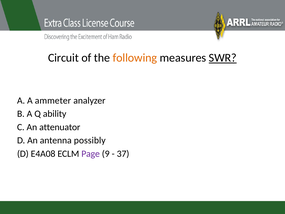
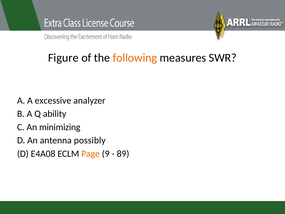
Circuit: Circuit -> Figure (63, 58)
SWR underline: present -> none (223, 58)
ammeter: ammeter -> excessive (53, 100)
attenuator: attenuator -> minimizing (60, 127)
Page colour: purple -> orange (91, 154)
37: 37 -> 89 (123, 154)
